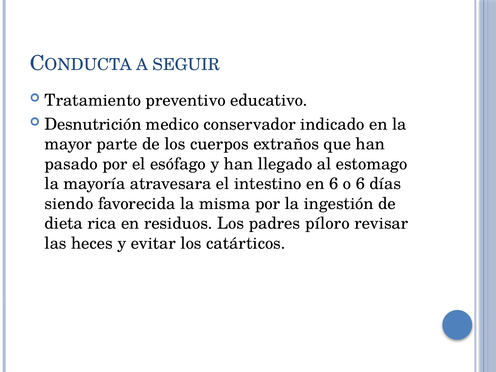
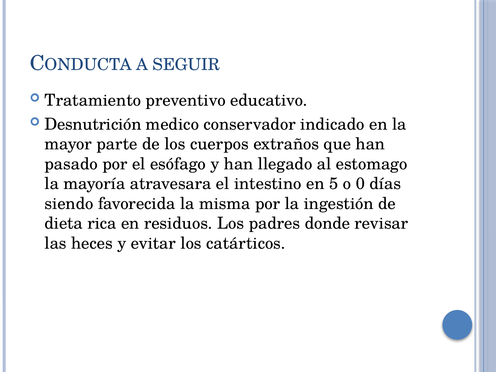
en 6: 6 -> 5 (334, 184)
o 6: 6 -> 0 (360, 184)
píloro: píloro -> donde (327, 224)
